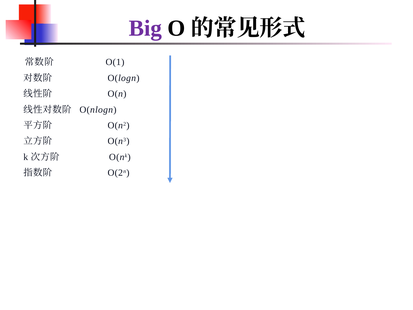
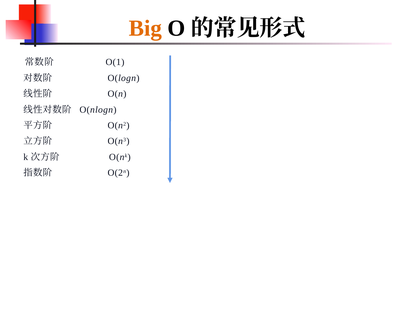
Big colour: purple -> orange (145, 28)
